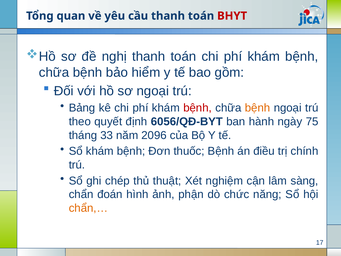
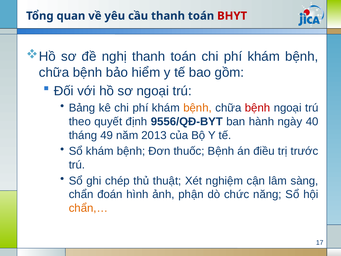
bệnh colour: red -> orange (198, 108)
bệnh colour: orange -> red (258, 108)
6056/QĐ-BYT: 6056/QĐ-BYT -> 9556/QĐ-BYT (187, 121)
75: 75 -> 40 (312, 121)
33: 33 -> 49 (107, 135)
2096: 2096 -> 2013 (154, 135)
chính: chính -> trước (304, 151)
